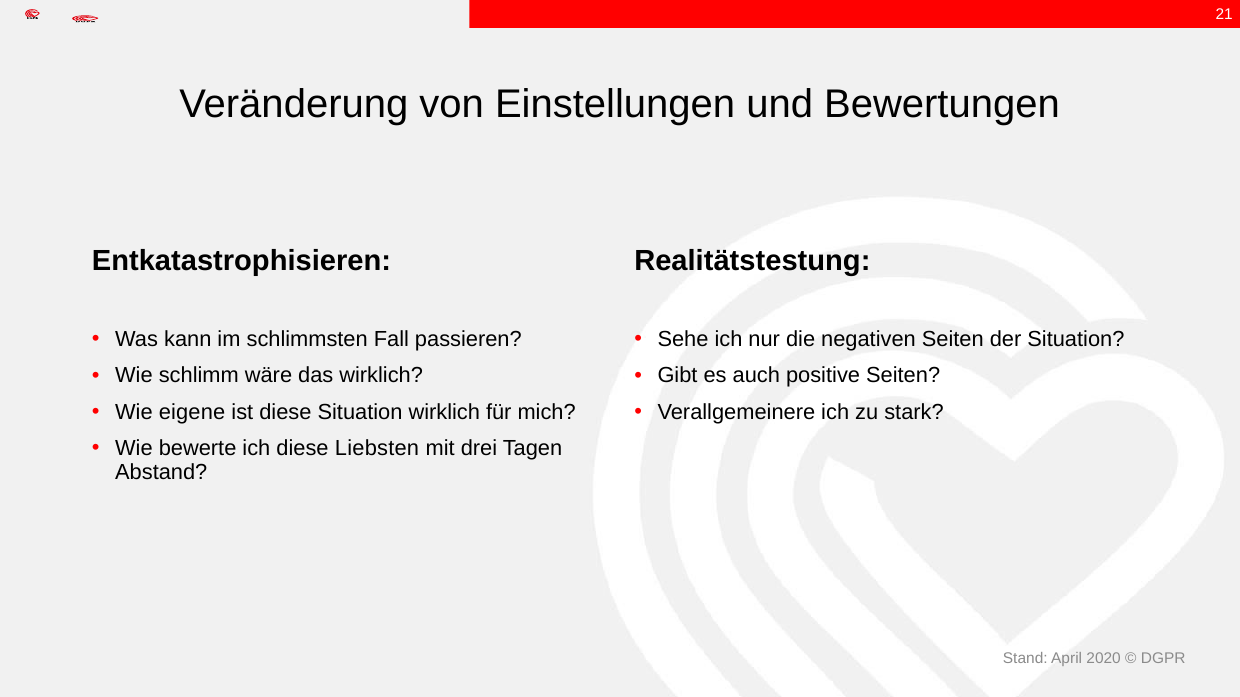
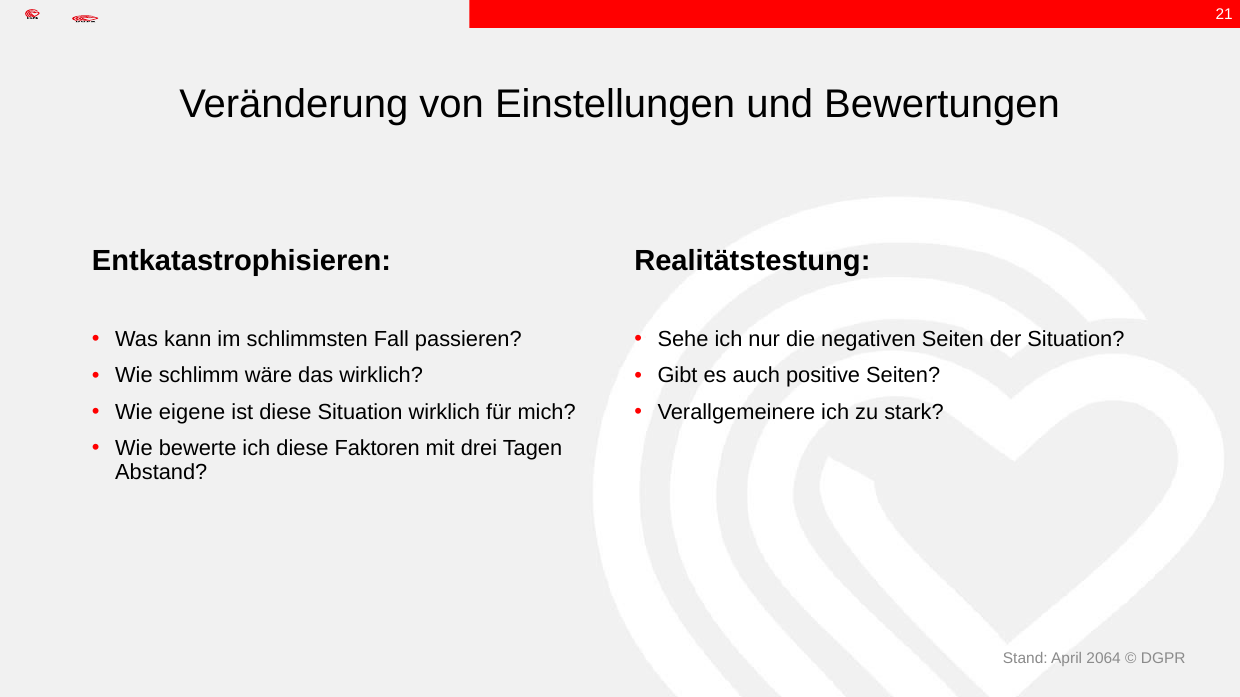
Liebsten: Liebsten -> Faktoren (377, 449)
2020: 2020 -> 2064 (1104, 658)
